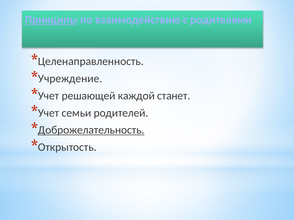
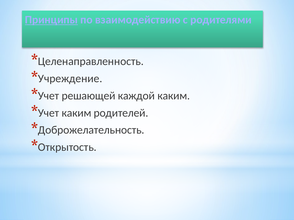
каждой станет: станет -> каким (174, 96)
Учет семьи: семьи -> каким (77, 113)
Доброжелательность underline: present -> none (91, 130)
